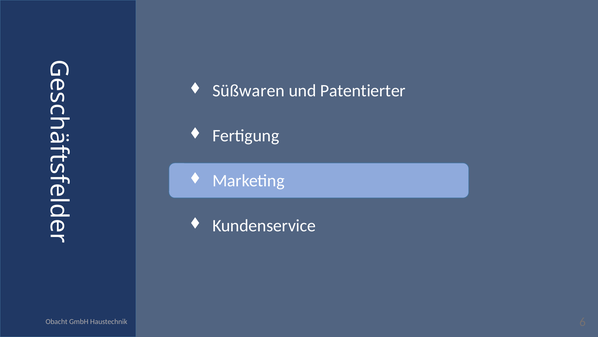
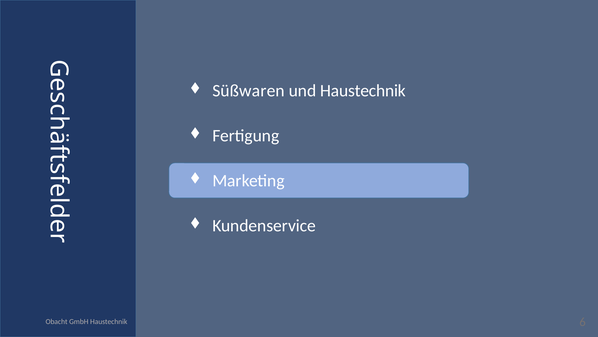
und Patentierter: Patentierter -> Haustechnik (363, 90)
